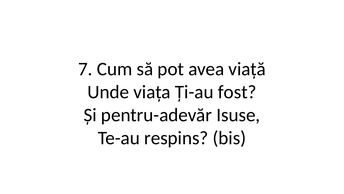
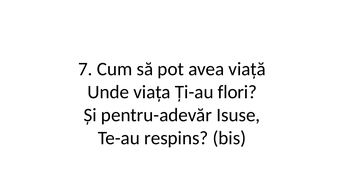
fost: fost -> flori (237, 92)
